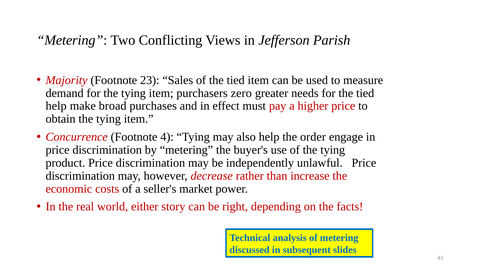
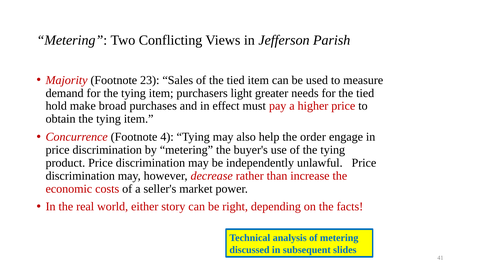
zero: zero -> light (241, 93)
help: help -> hold (56, 106)
